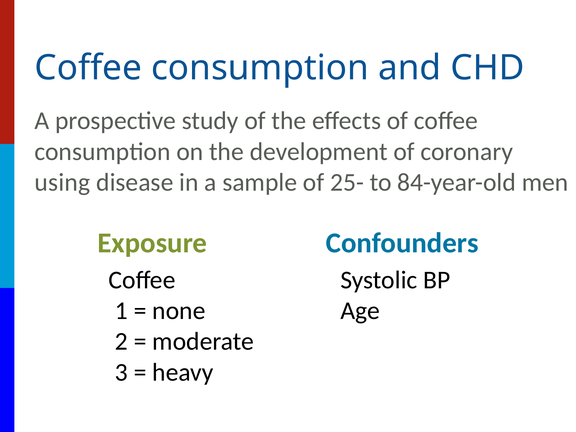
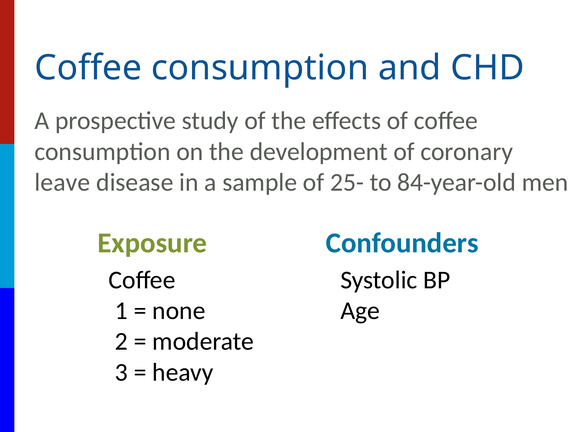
using: using -> leave (62, 182)
